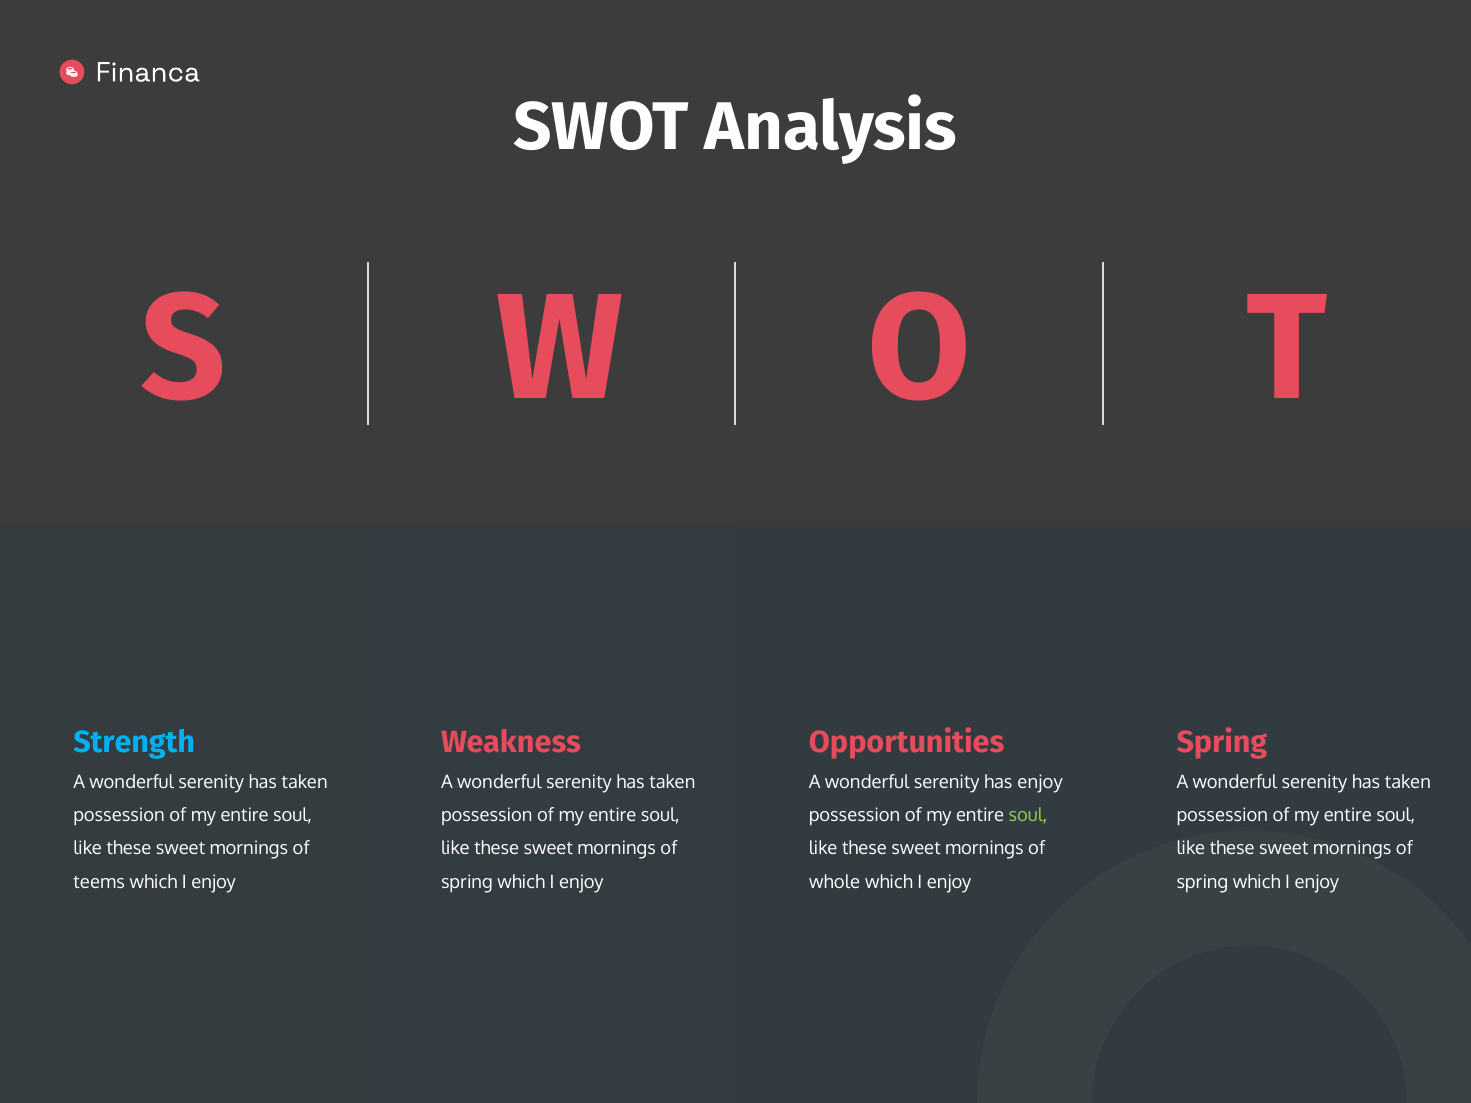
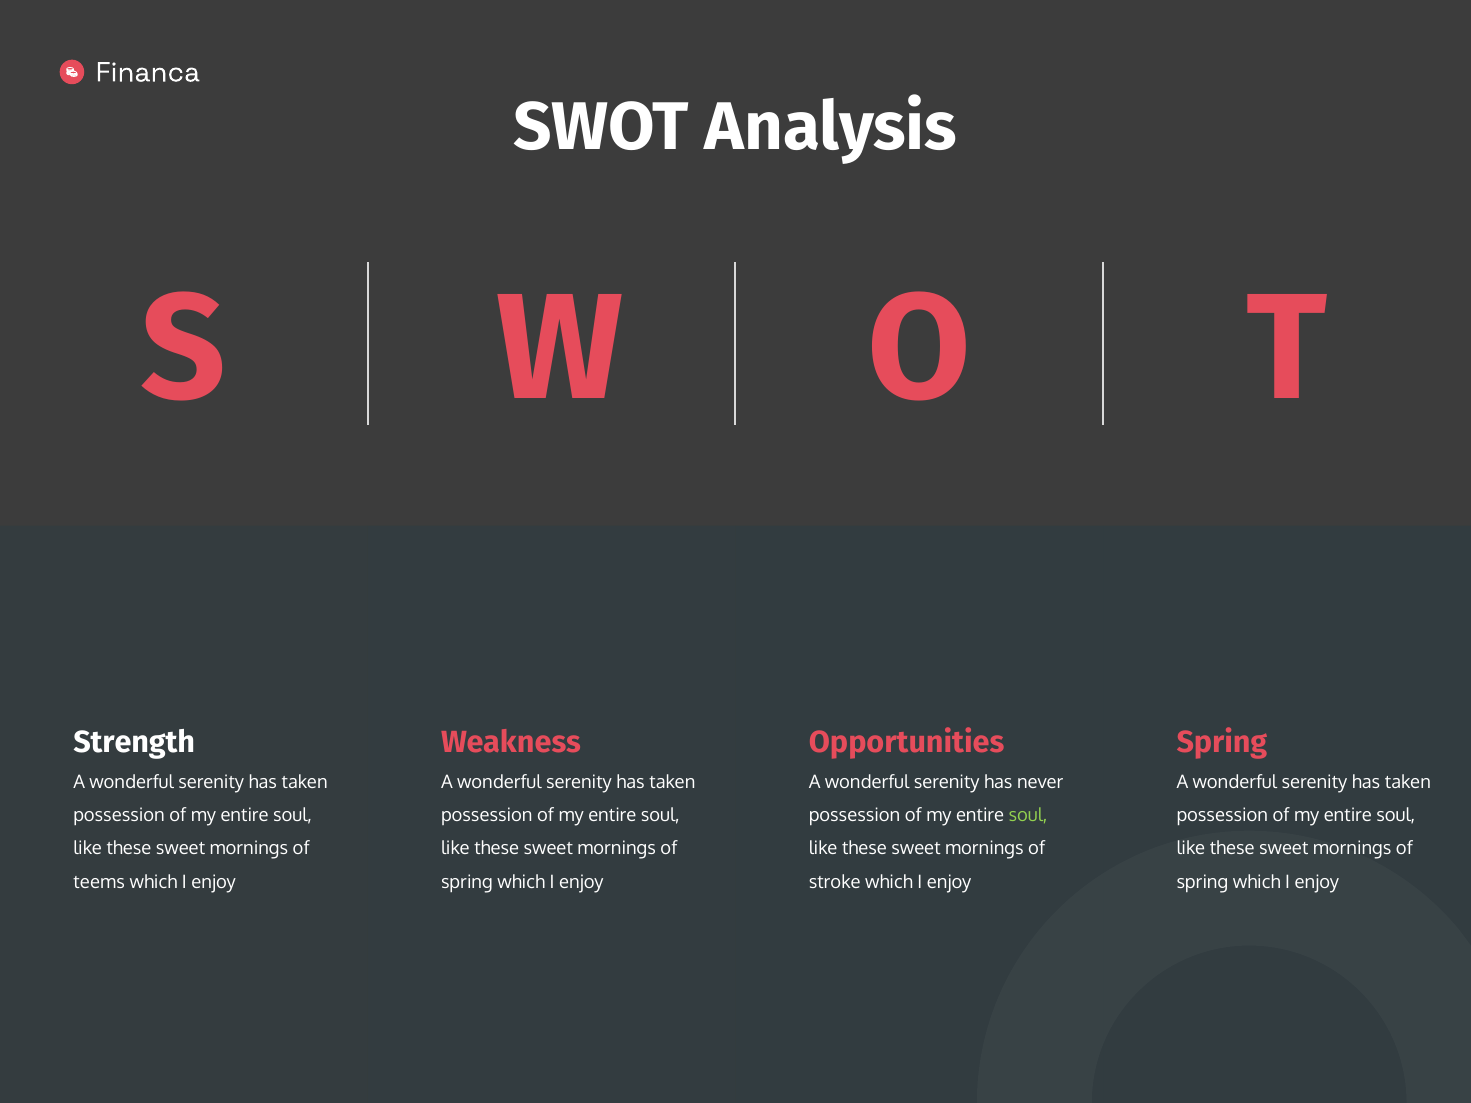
Strength colour: light blue -> white (134, 743)
has enjoy: enjoy -> never (1040, 783)
whole: whole -> stroke (835, 882)
